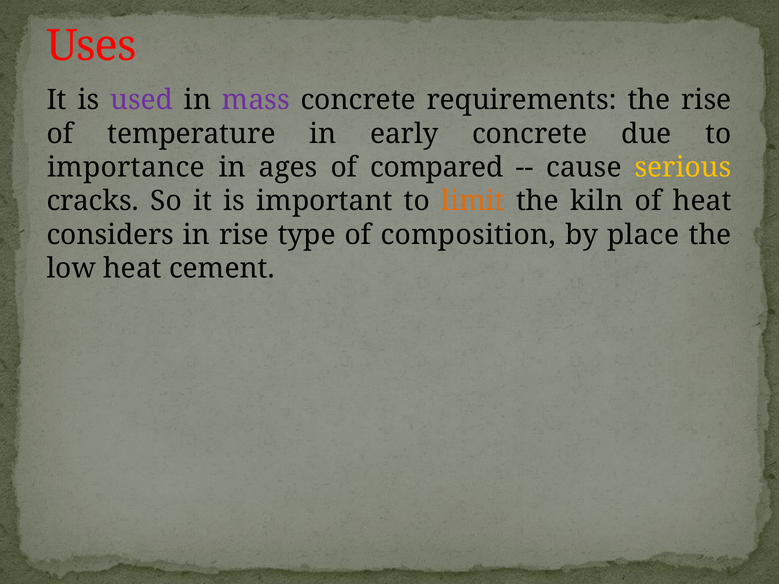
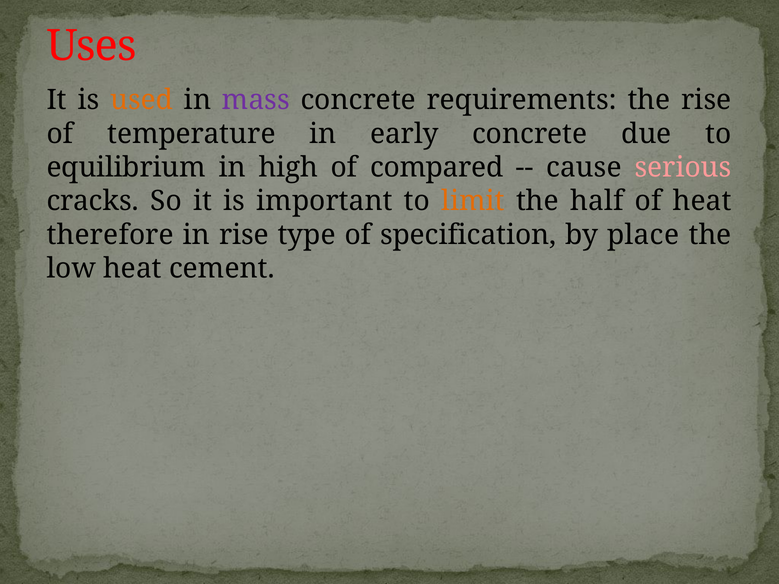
used colour: purple -> orange (142, 100)
importance: importance -> equilibrium (126, 168)
ages: ages -> high (288, 168)
serious colour: yellow -> pink (683, 168)
kiln: kiln -> half (597, 201)
considers: considers -> therefore (110, 235)
composition: composition -> specification (468, 235)
